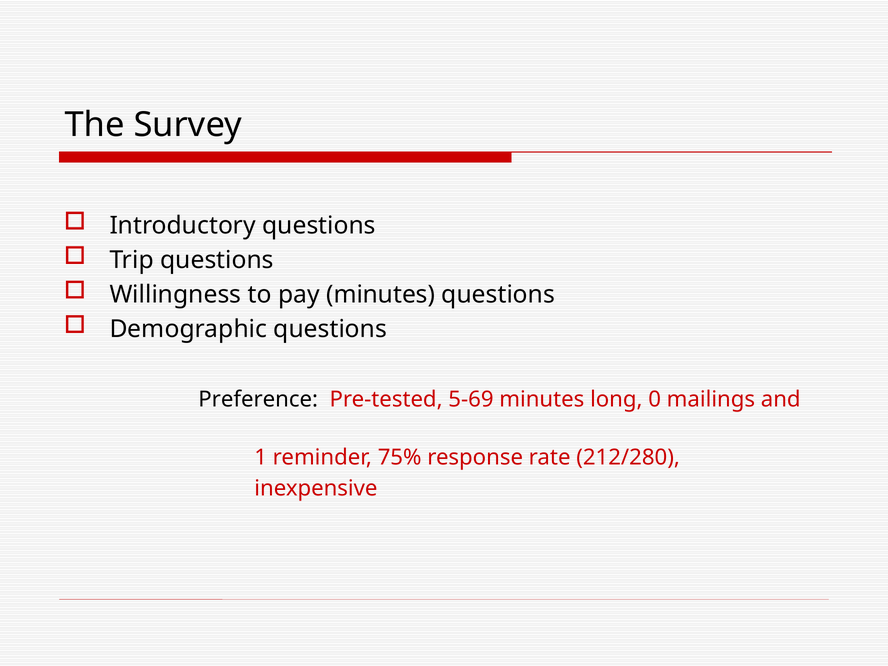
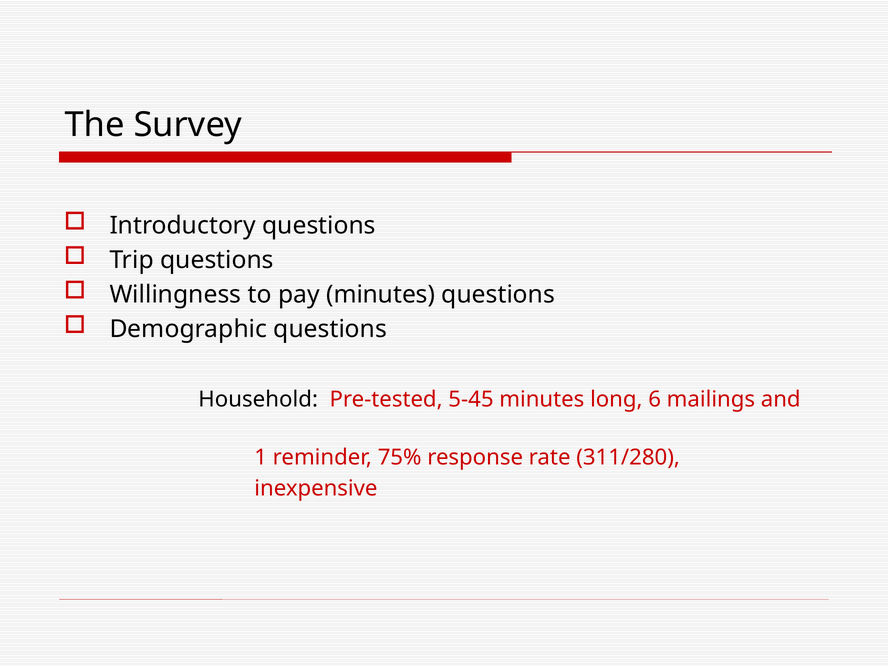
Preference: Preference -> Household (258, 399)
5-69: 5-69 -> 5-45 (471, 399)
0: 0 -> 6 (655, 399)
212/280: 212/280 -> 311/280 (628, 457)
